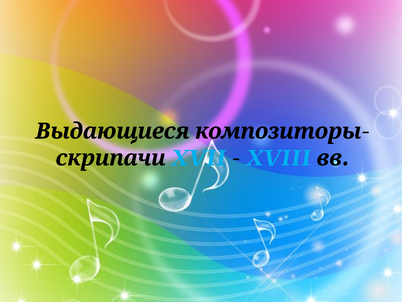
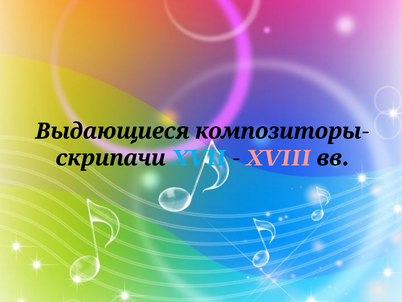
XVIII colour: light blue -> pink (279, 158)
